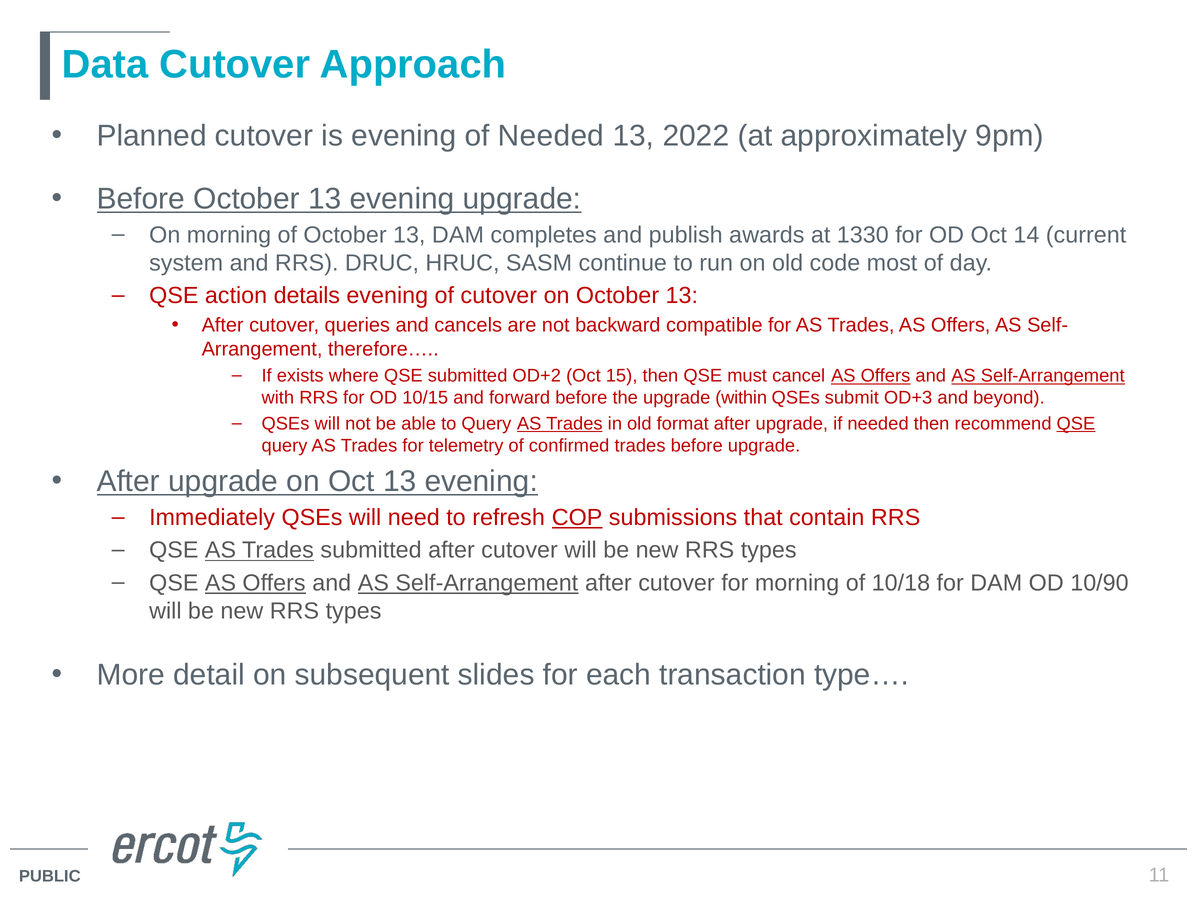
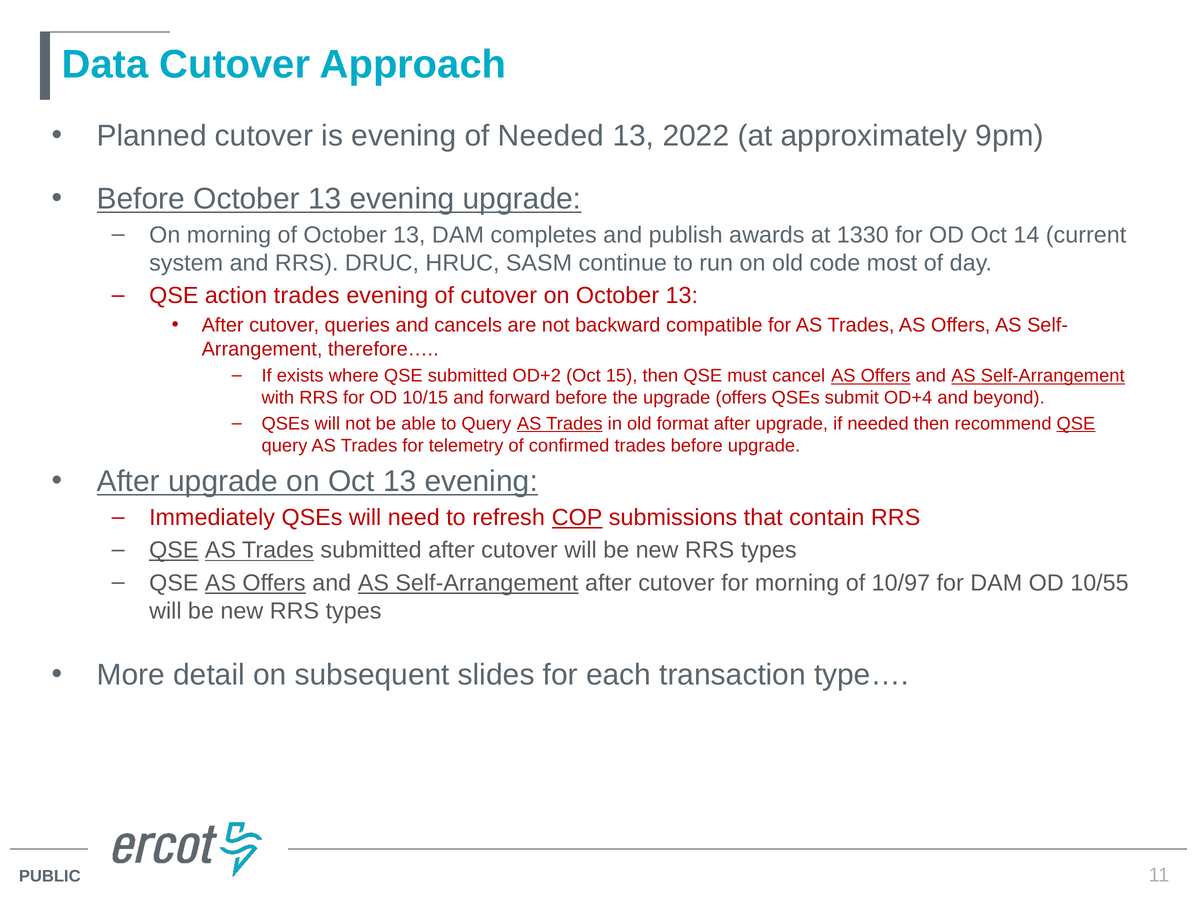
action details: details -> trades (307, 296)
upgrade within: within -> offers (741, 398)
OD+3: OD+3 -> OD+4 (908, 398)
QSE underline: none -> present (174, 550)
10/18: 10/18 -> 10/97 (901, 583)
10/90: 10/90 -> 10/55 (1099, 583)
